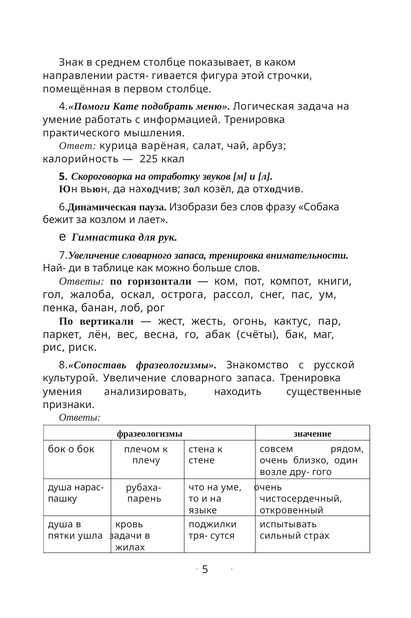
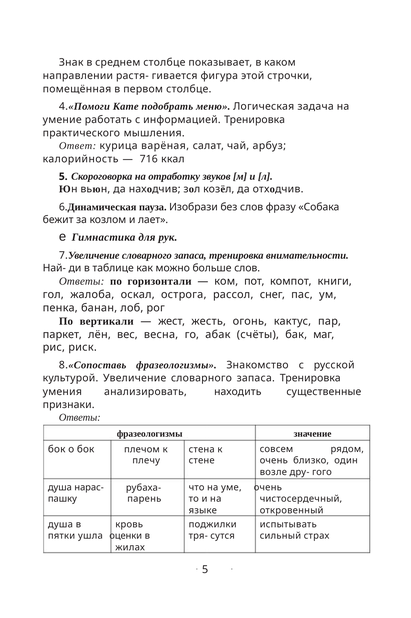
225: 225 -> 716 (149, 159)
задачи: задачи -> оценки (126, 535)
